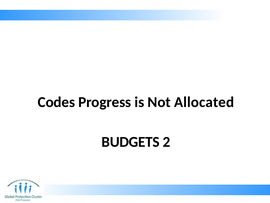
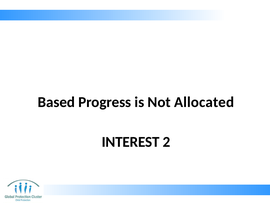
Codes: Codes -> Based (56, 102)
BUDGETS: BUDGETS -> INTEREST (131, 142)
